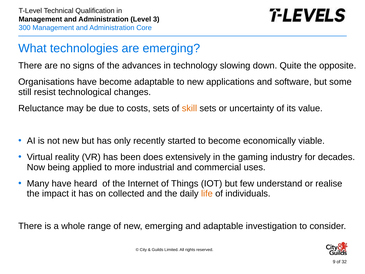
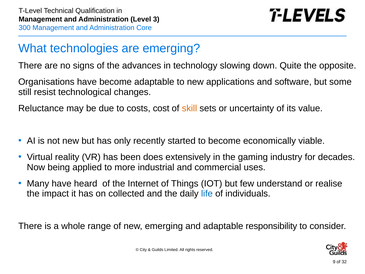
costs sets: sets -> cost (161, 108)
life colour: orange -> blue (207, 194)
investigation: investigation -> responsibility (271, 226)
